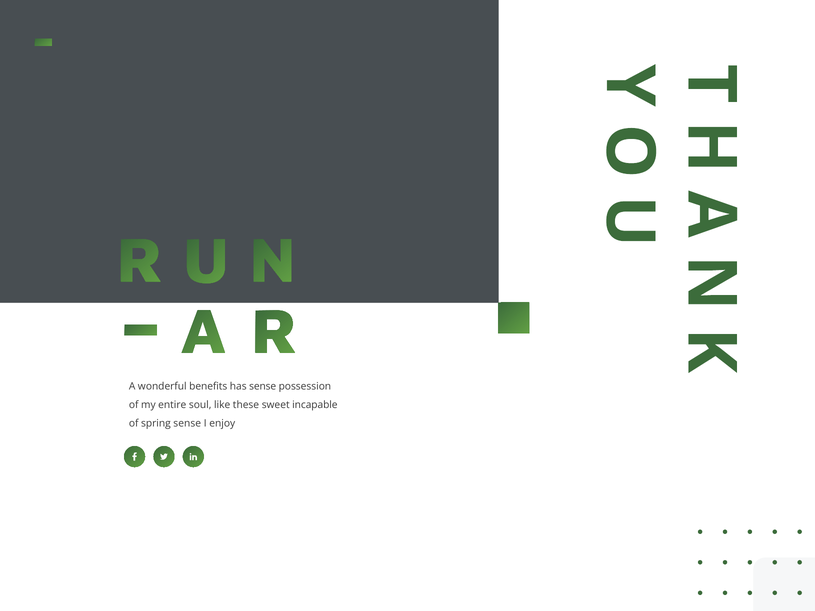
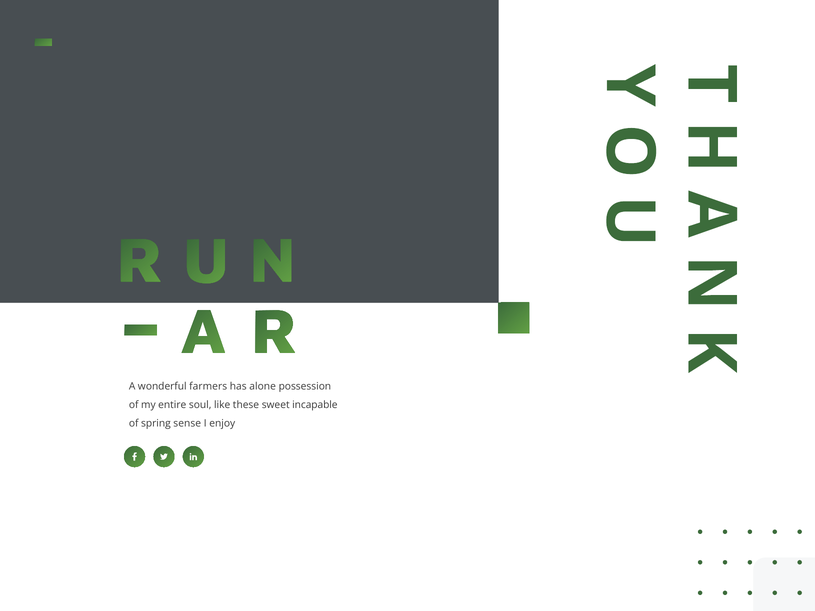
benefits: benefits -> farmers (208, 387)
has sense: sense -> alone (263, 387)
